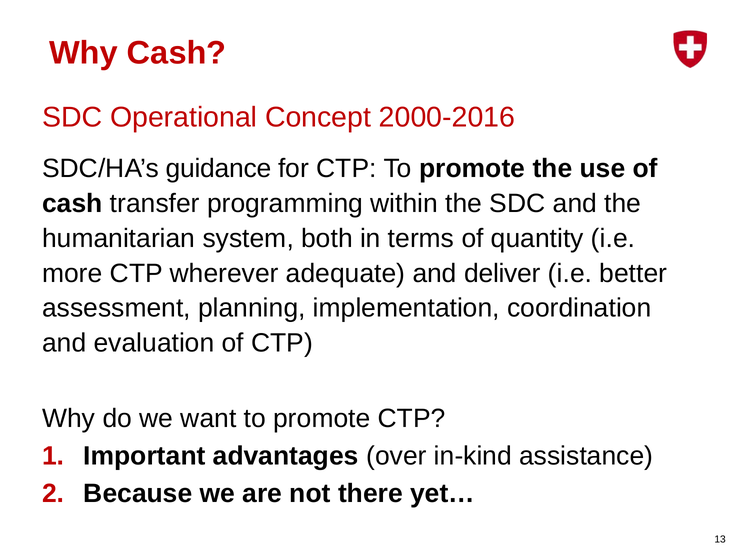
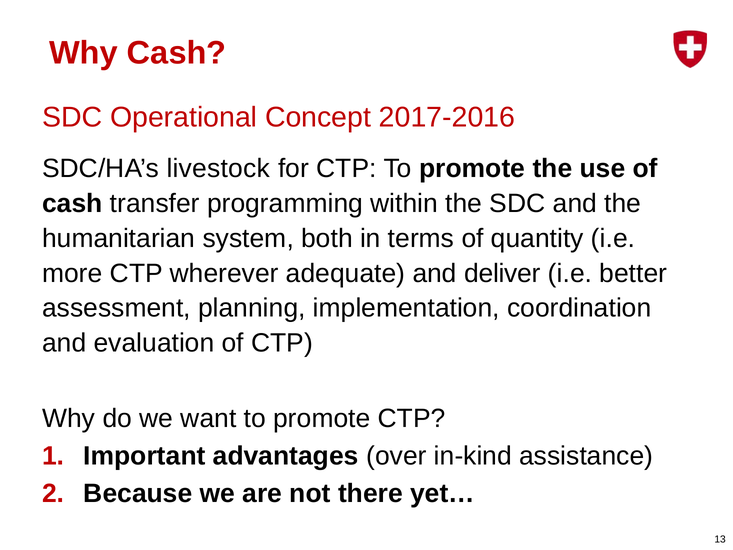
2000-2016: 2000-2016 -> 2017-2016 (447, 118)
guidance: guidance -> livestock (218, 168)
